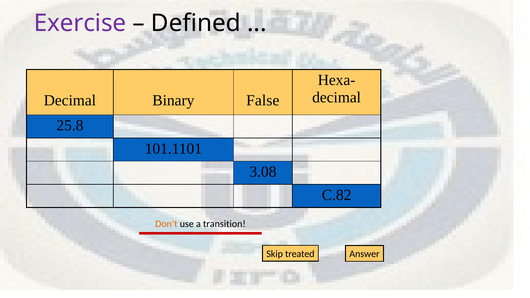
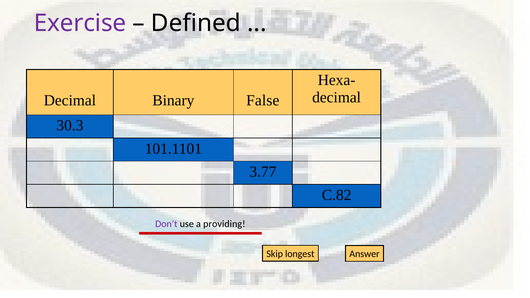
25.8: 25.8 -> 30.3 (70, 125)
3.08: 3.08 -> 3.77 (263, 172)
Don’t colour: orange -> purple (166, 224)
transition: transition -> providing (224, 224)
treated: treated -> longest (300, 254)
